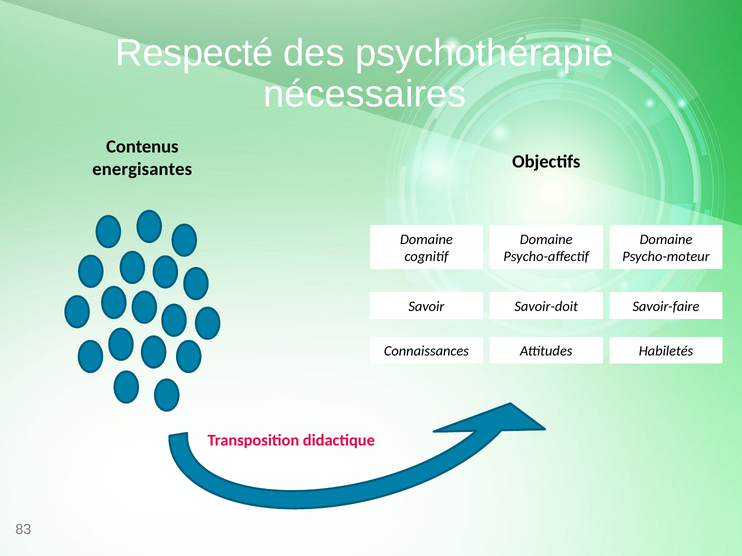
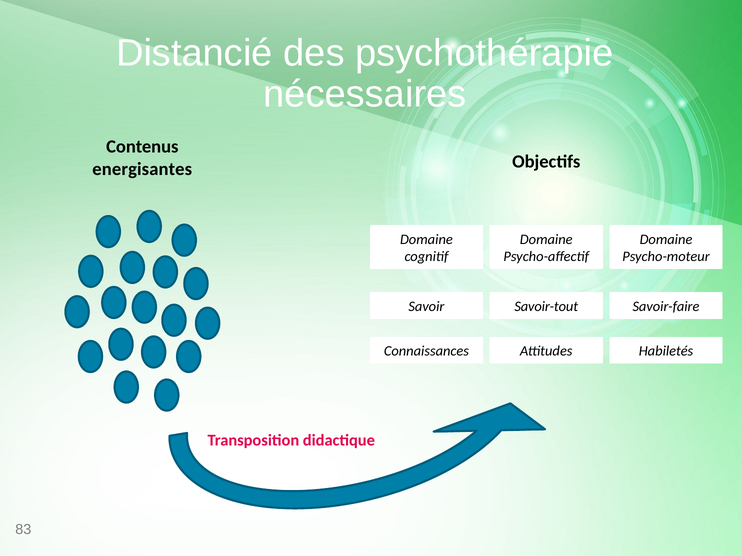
Respecté: Respecté -> Distancié (194, 53)
Savoir-doit: Savoir-doit -> Savoir-tout (546, 307)
